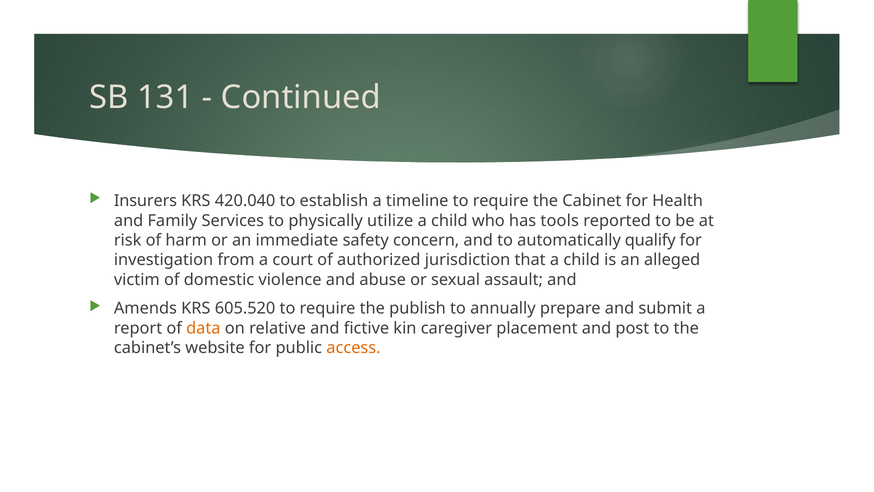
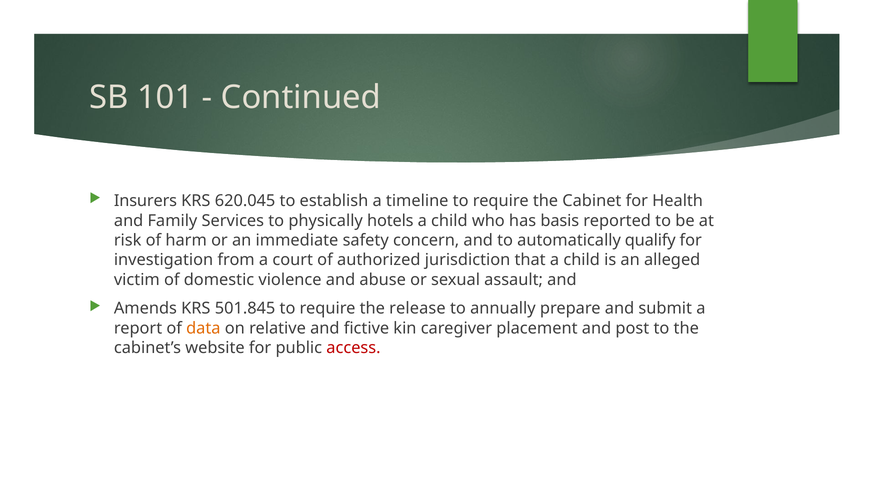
131: 131 -> 101 (165, 97)
420.040: 420.040 -> 620.045 (245, 201)
utilize: utilize -> hotels (390, 221)
tools: tools -> basis (560, 221)
605.520: 605.520 -> 501.845 (245, 308)
publish: publish -> release (417, 308)
access colour: orange -> red (353, 348)
